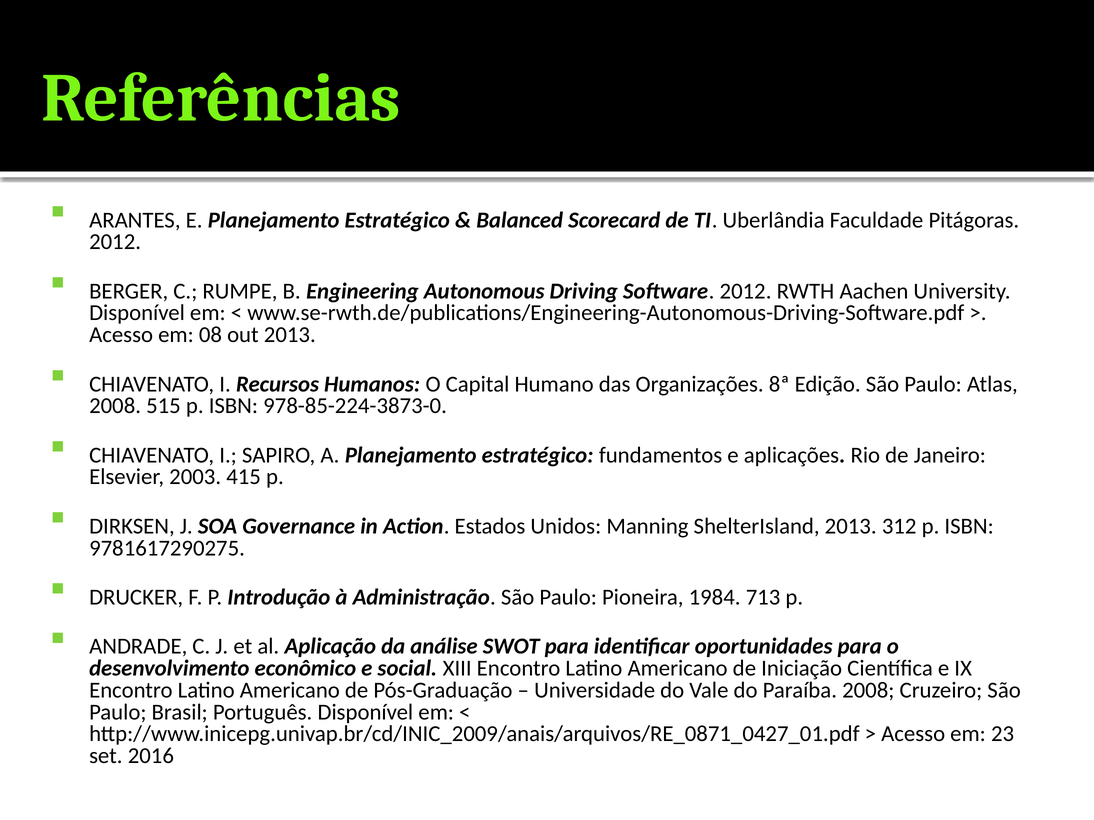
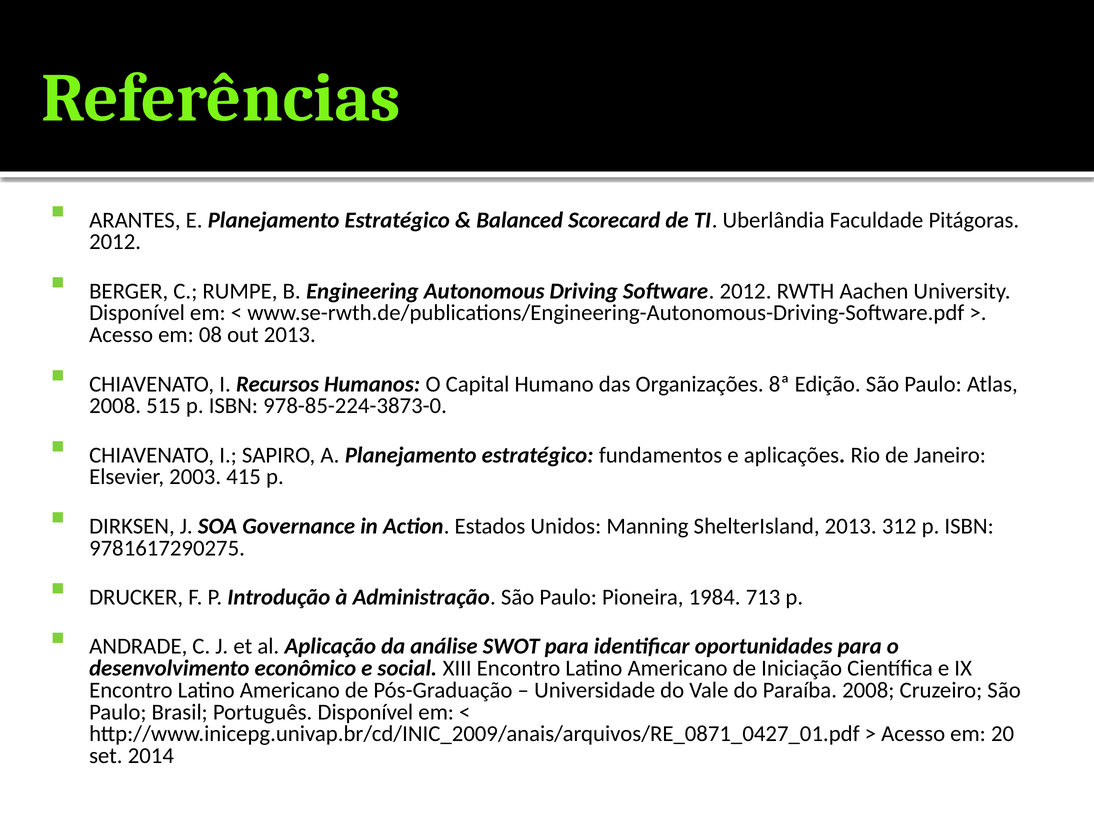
23: 23 -> 20 (1003, 734)
2016: 2016 -> 2014 (151, 756)
